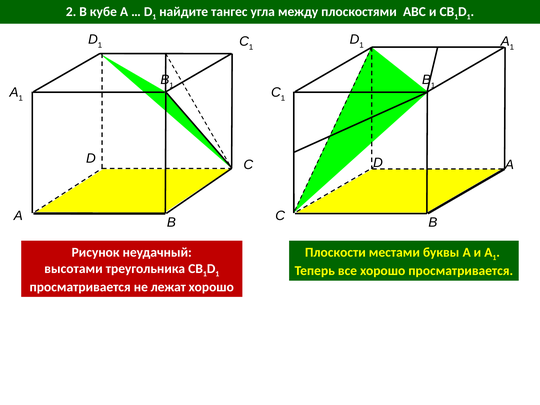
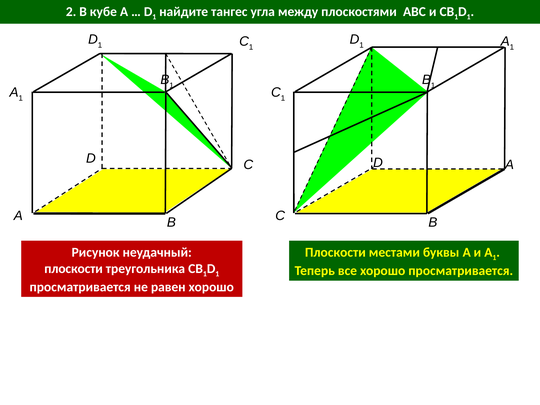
высотами: высотами -> плоскости (74, 269)
лежат: лежат -> равен (168, 287)
